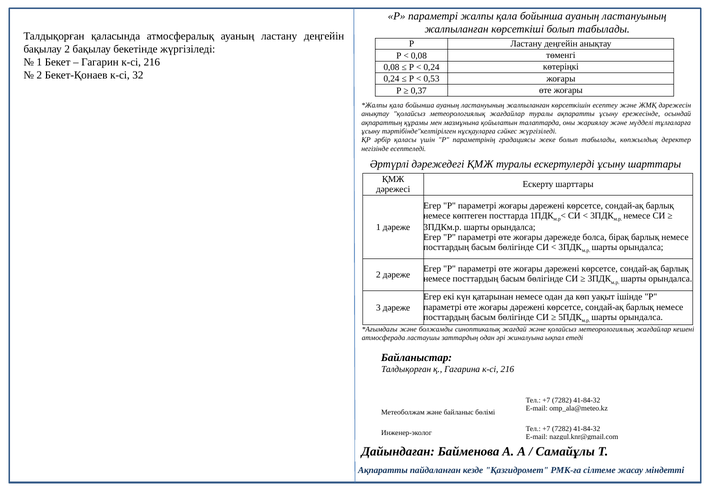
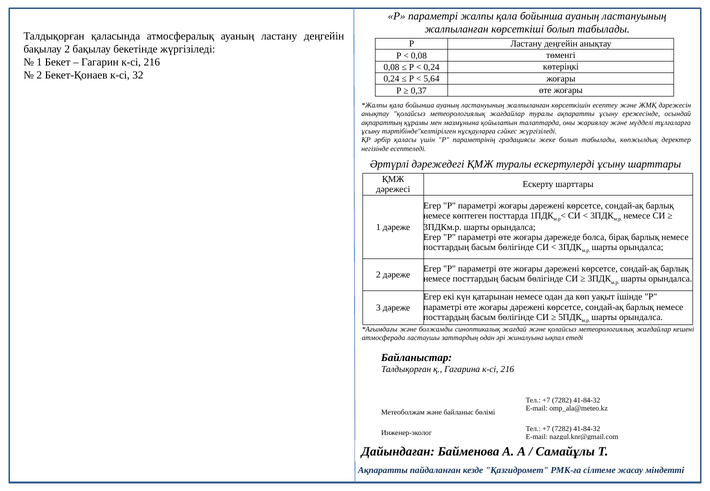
0,53: 0,53 -> 5,64 (431, 79)
